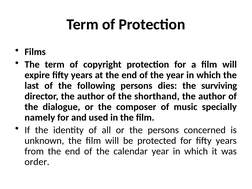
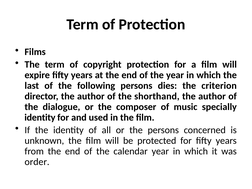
surviving: surviving -> criterion (219, 86)
namely: namely -> identity (40, 117)
